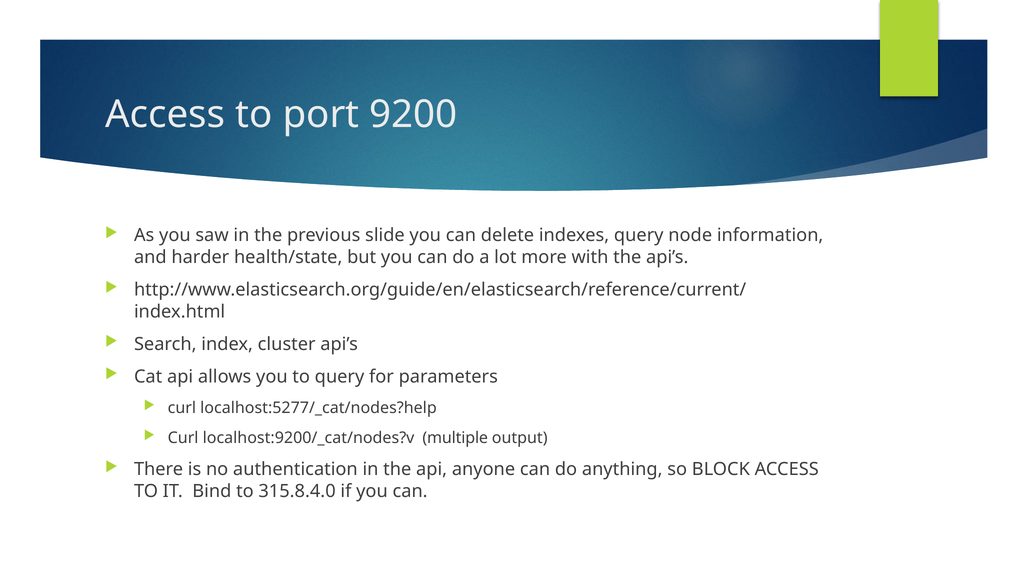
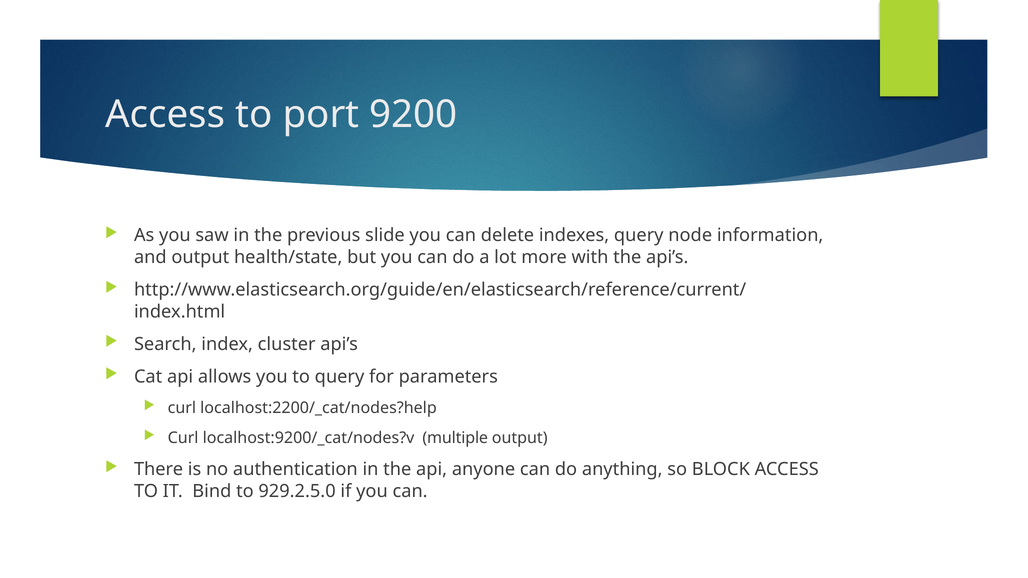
and harder: harder -> output (200, 257)
localhost:5277/_cat/nodes?help: localhost:5277/_cat/nodes?help -> localhost:2200/_cat/nodes?help (318, 408)
315.8.4.0: 315.8.4.0 -> 929.2.5.0 (297, 491)
